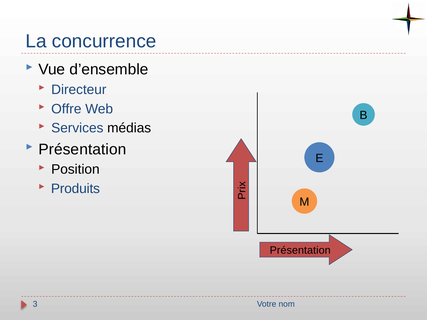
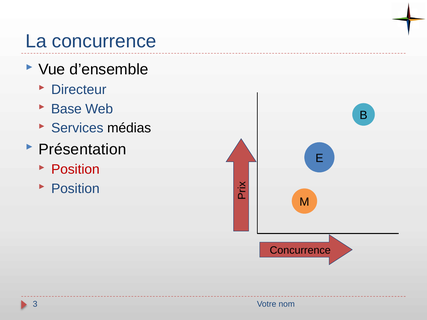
Offre: Offre -> Base (66, 109)
Position colour: black -> red (75, 170)
Produits: Produits -> Position (75, 189)
Présentation: Présentation -> Concurrence (300, 251)
